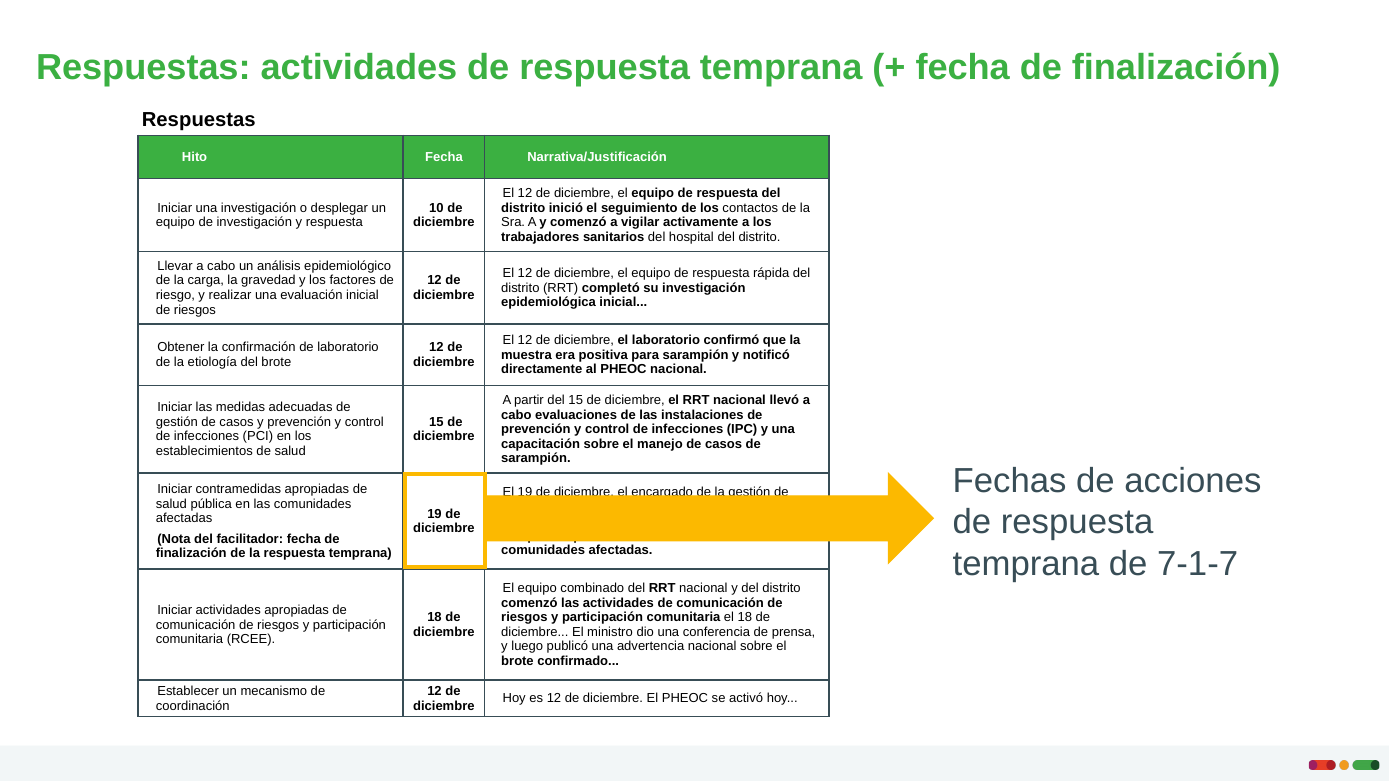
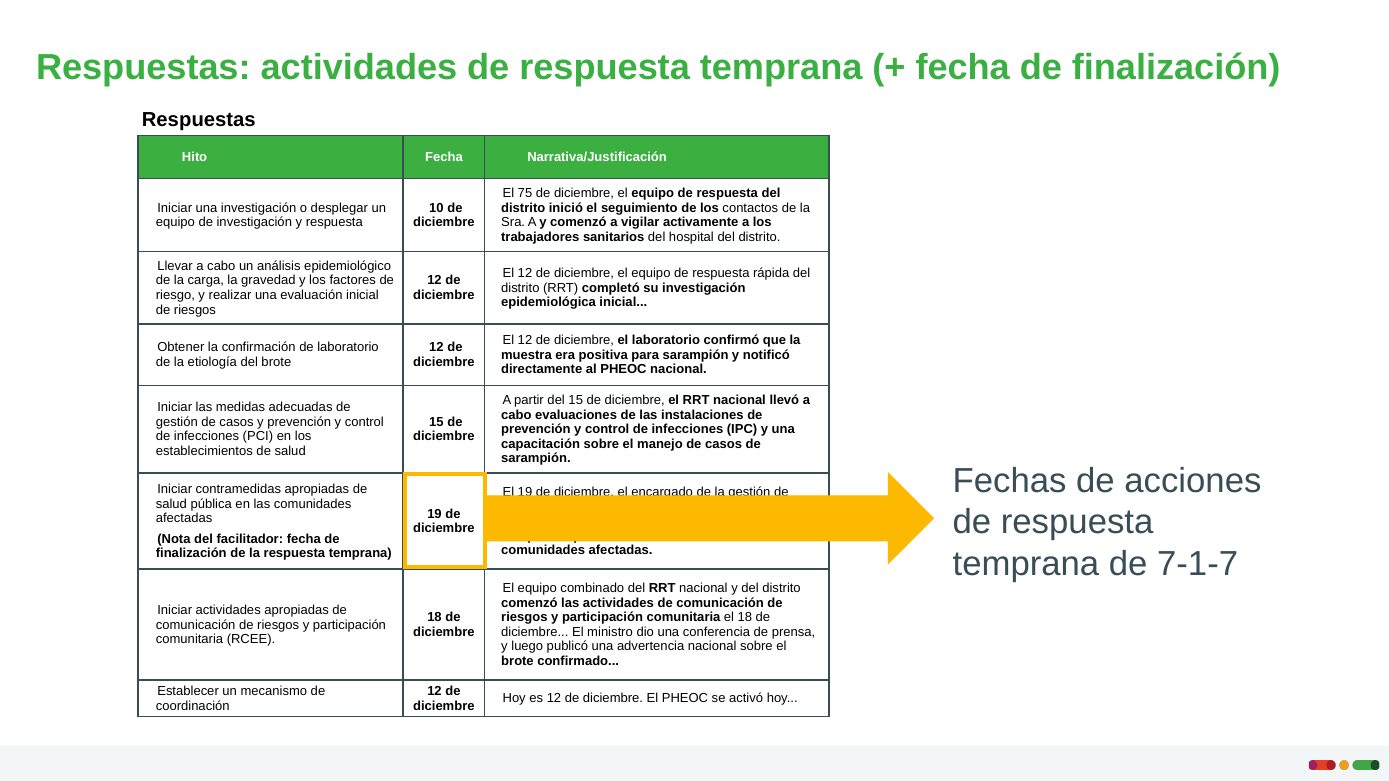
12: 12 -> 75 (525, 193)
